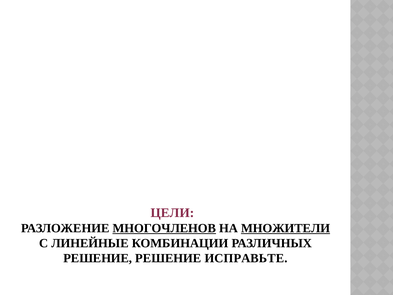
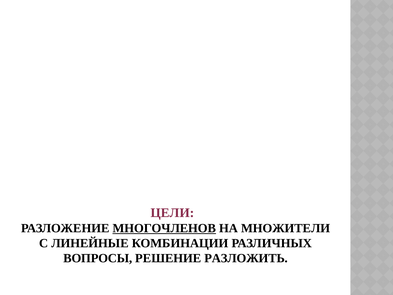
МНОЖИТЕЛИ underline: present -> none (286, 228)
РЕШЕНИЕ: РЕШЕНИЕ -> ВОПРОСЫ (98, 258)
ИСПРАВЬТЕ: ИСПРАВЬТЕ -> РАЗЛОЖИТЬ (246, 258)
